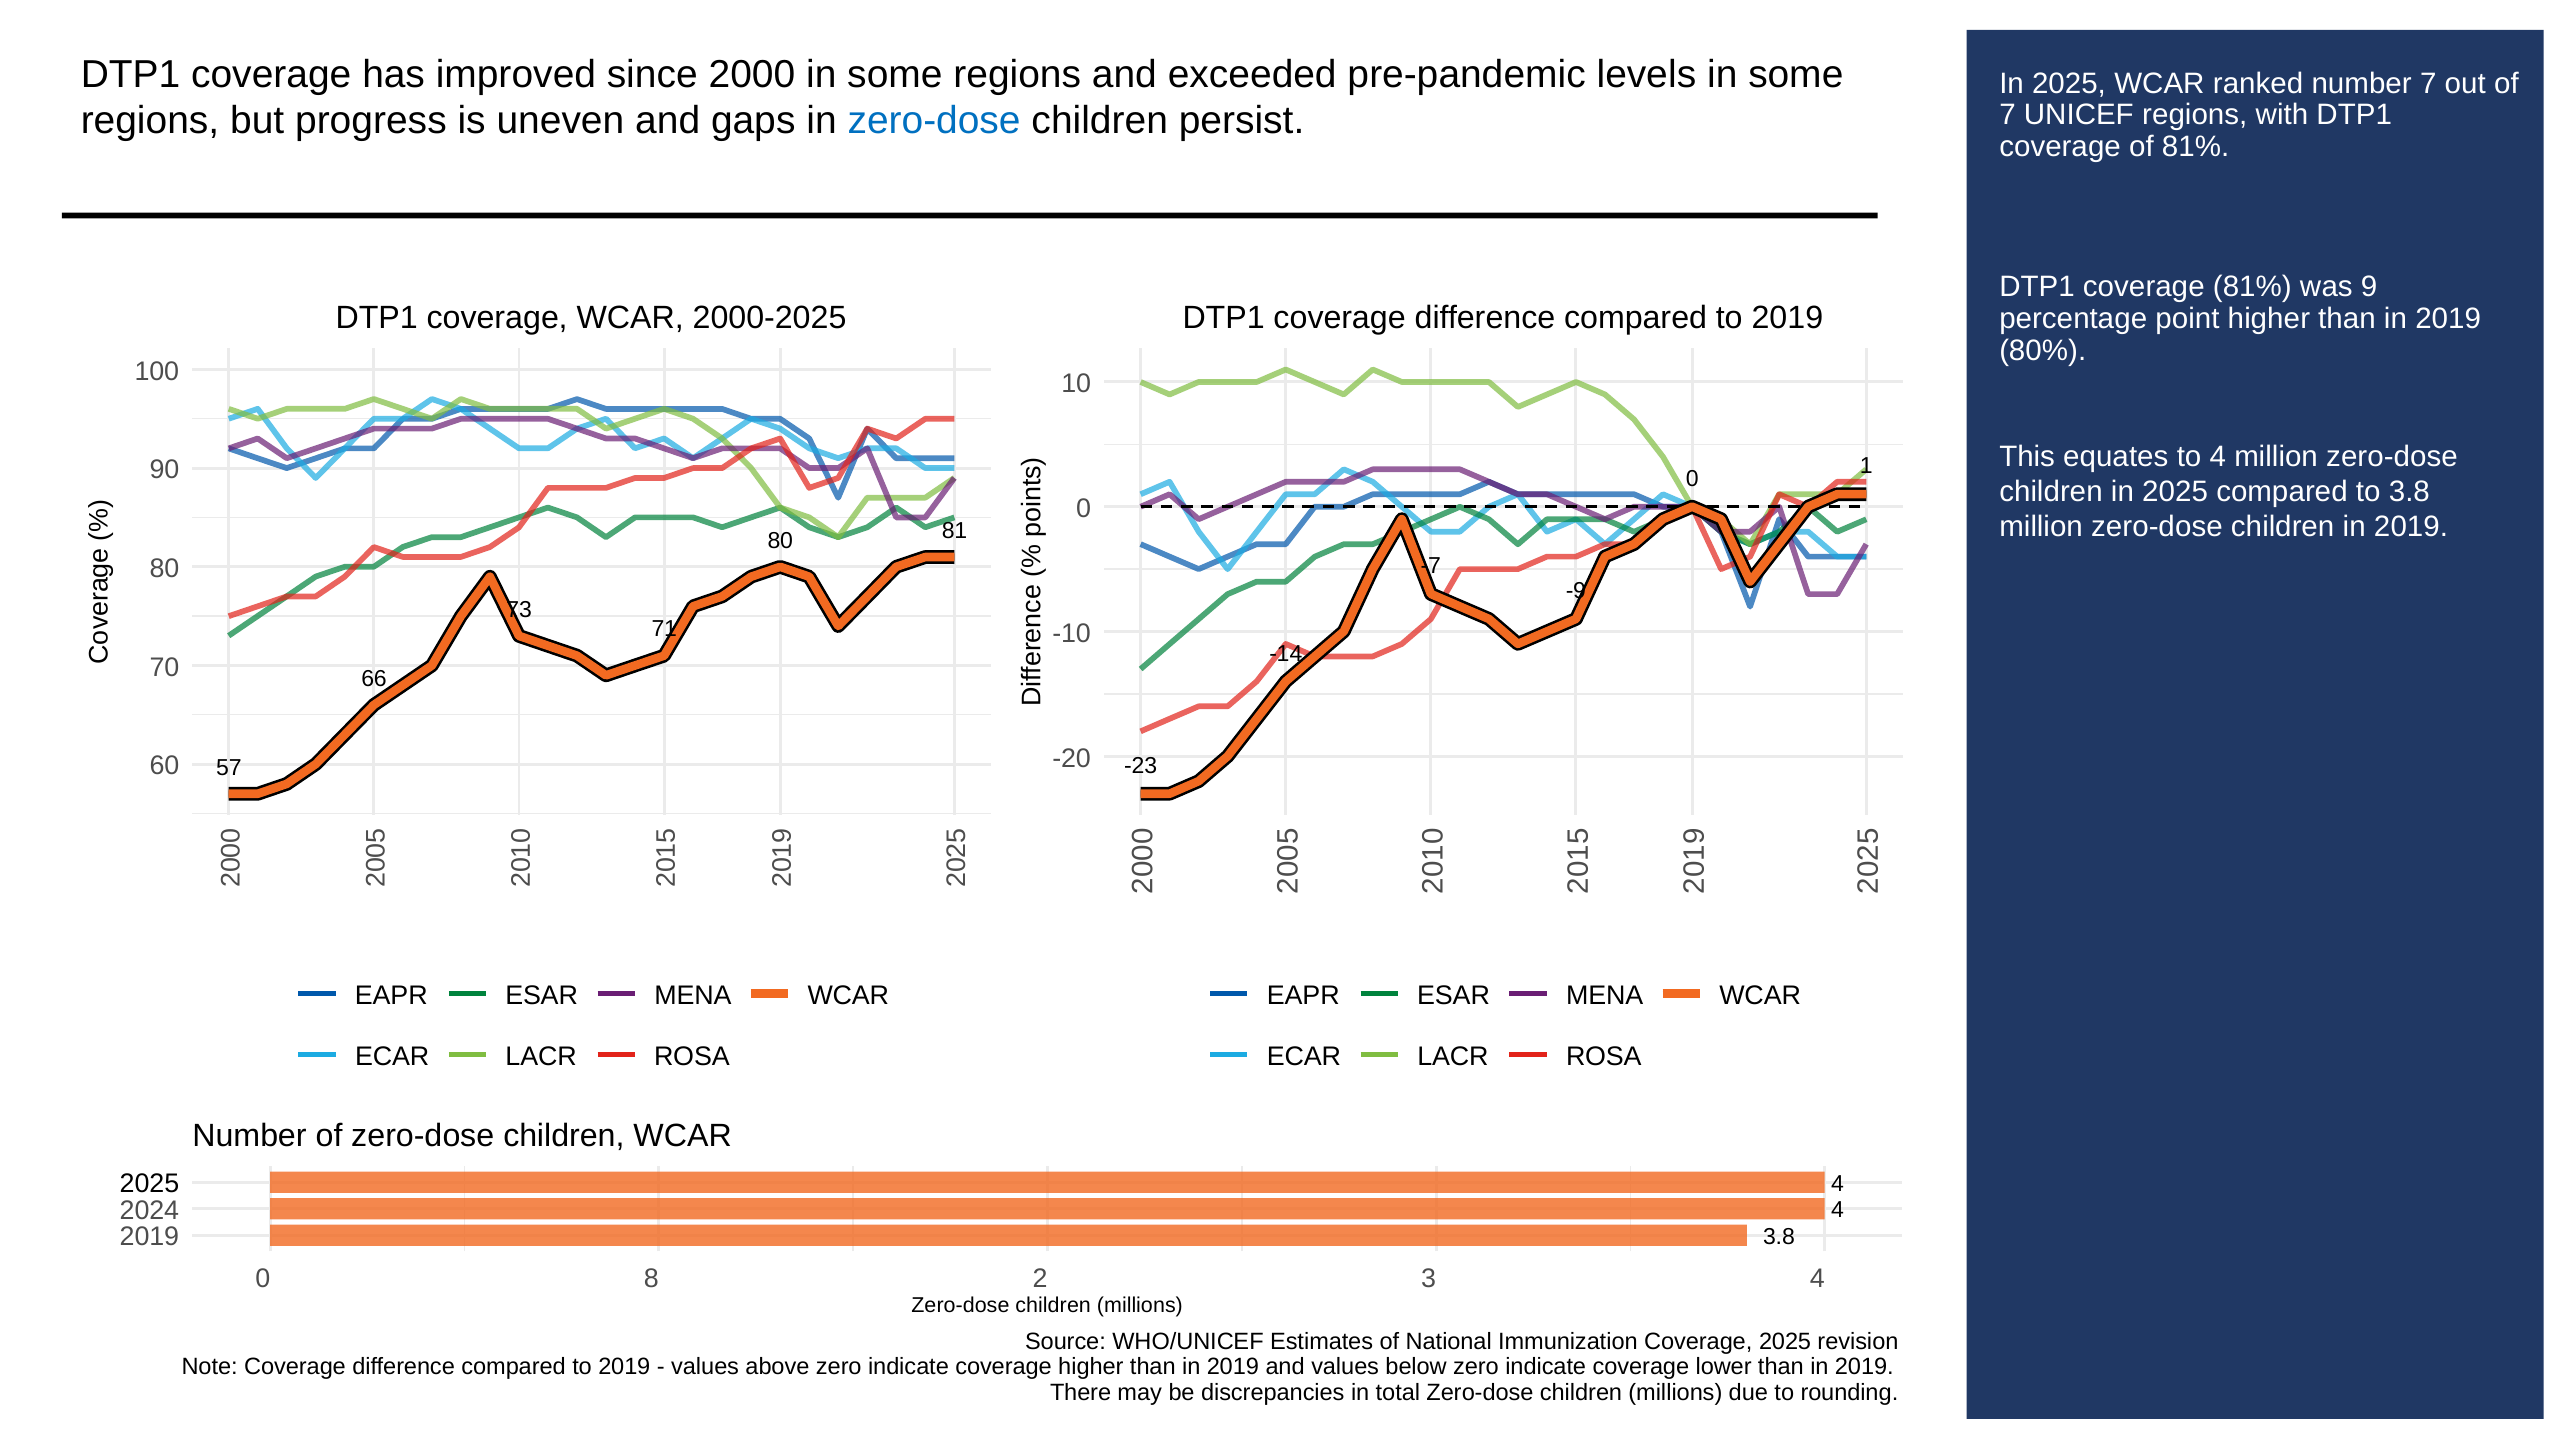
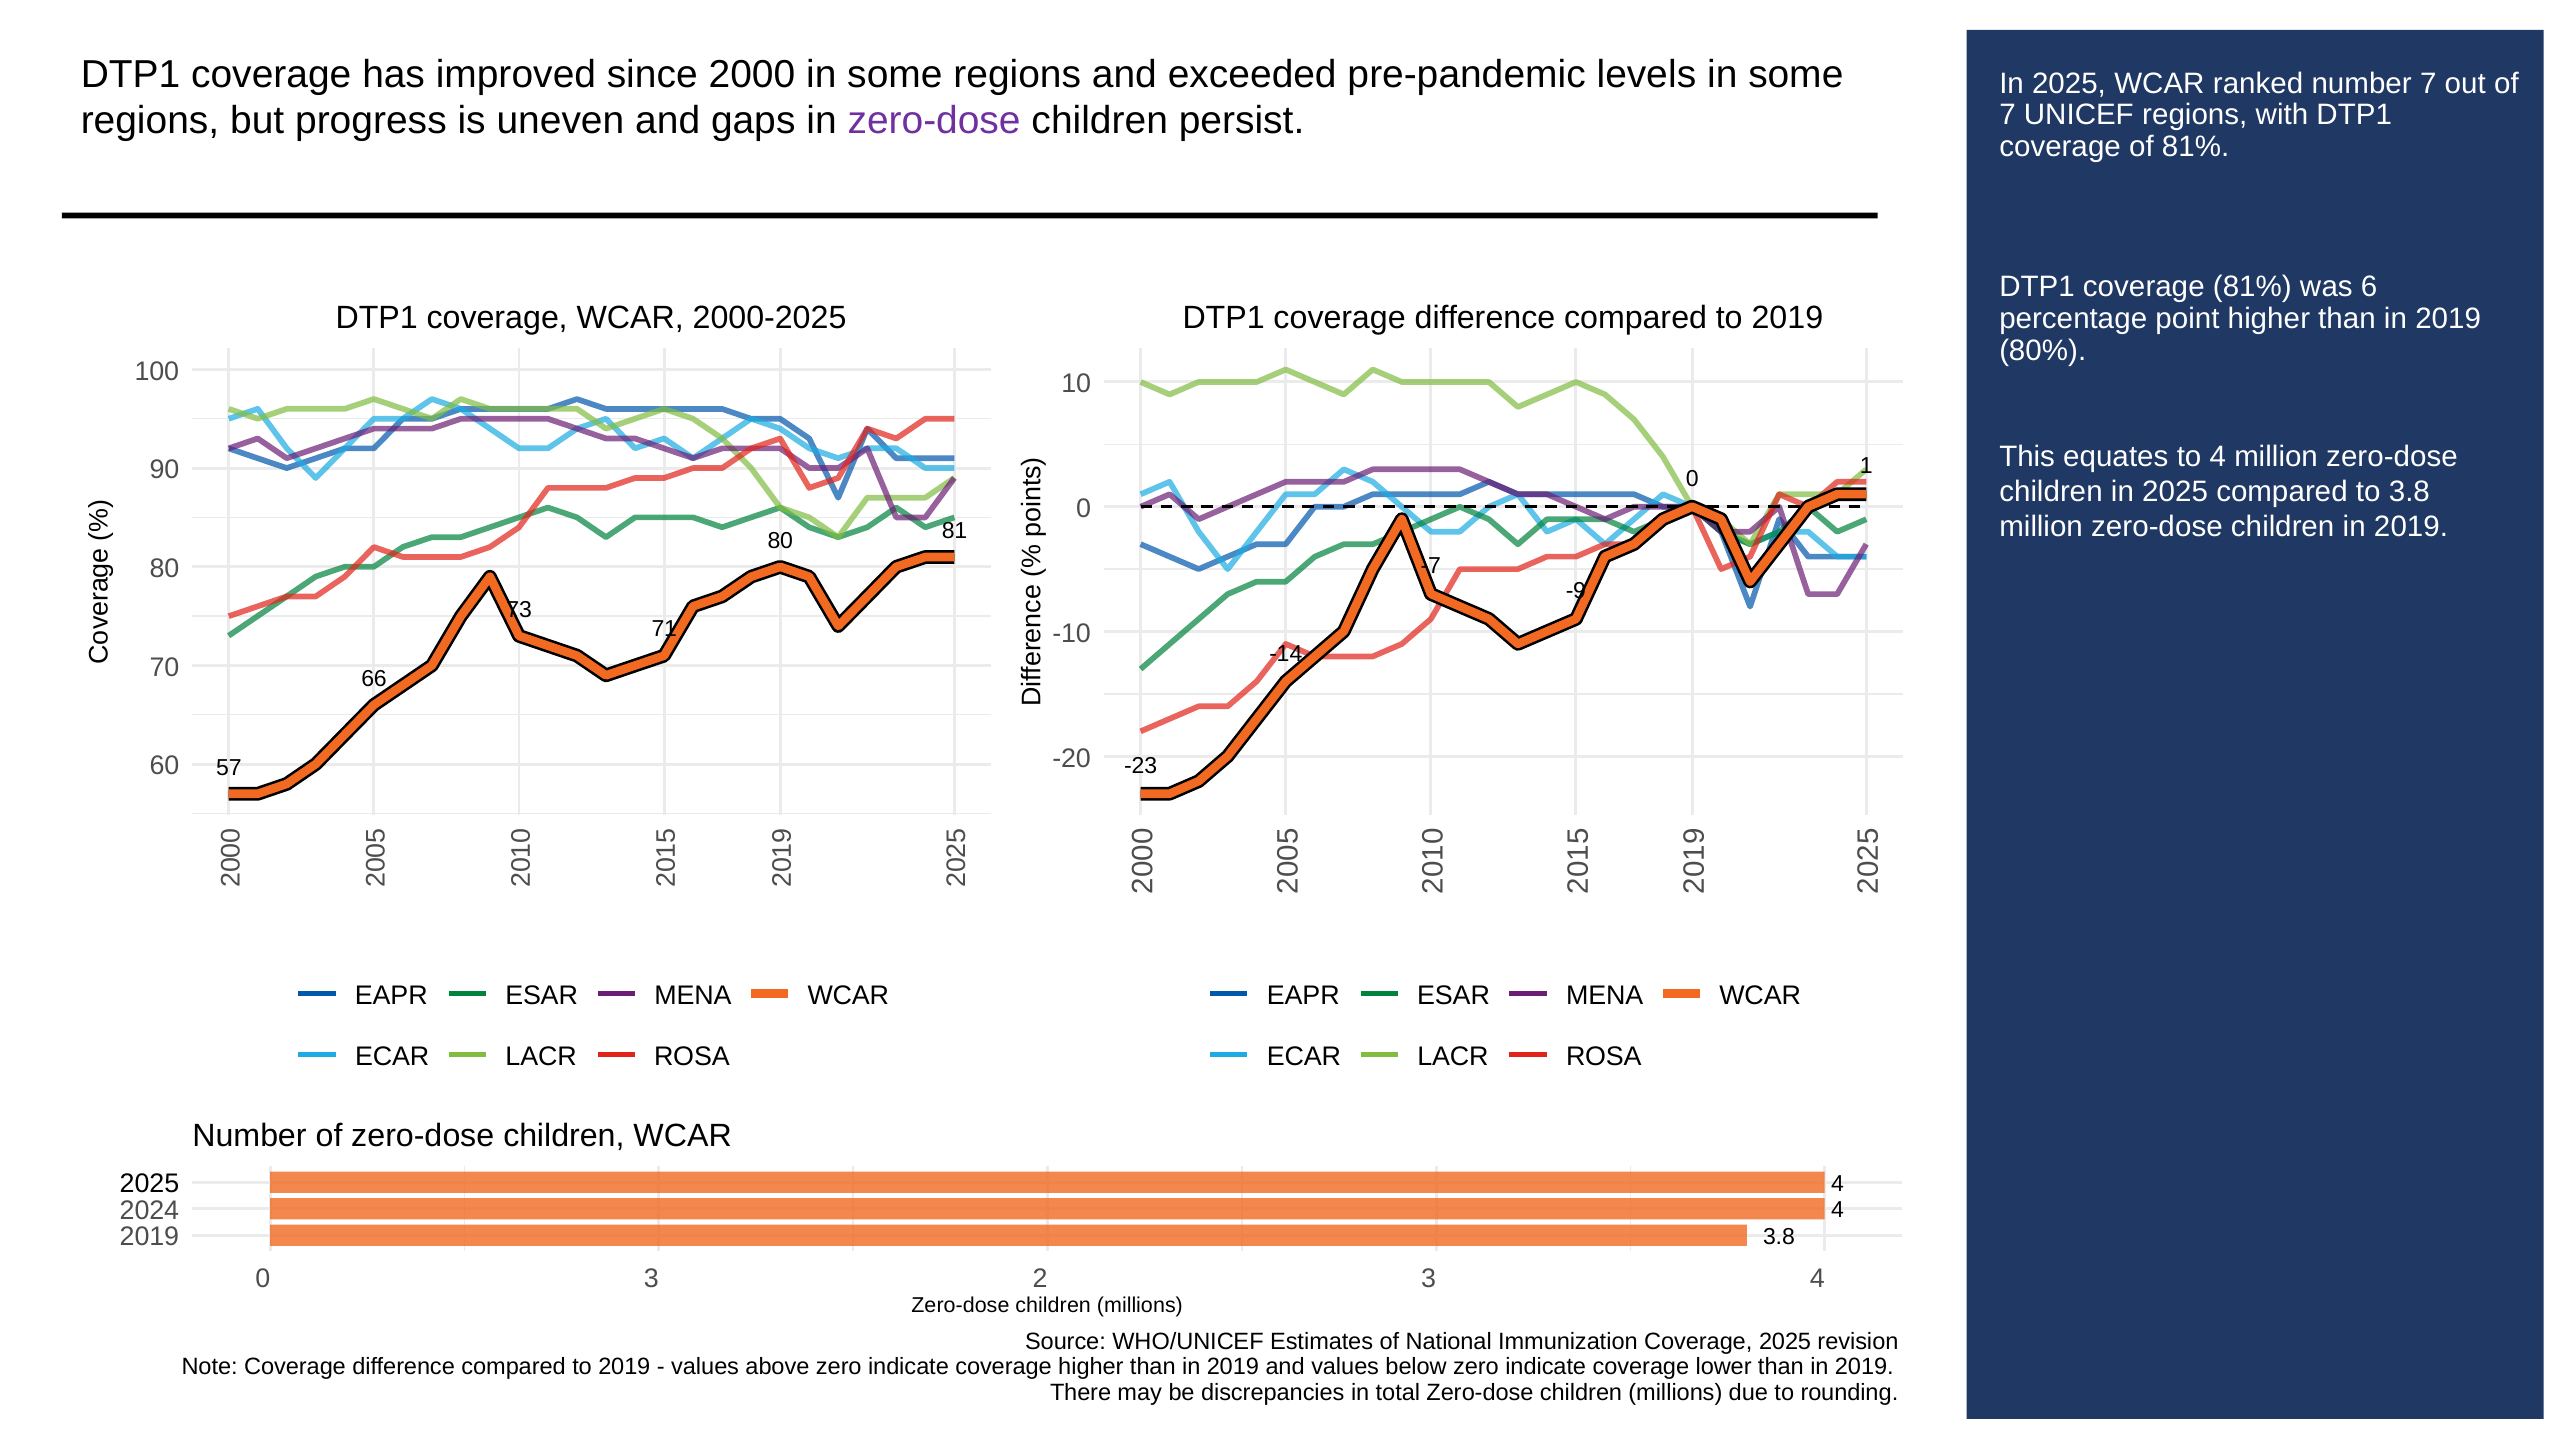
zero-dose colour: blue -> purple (934, 121)
was 9: 9 -> 6 (2369, 287)
0 8: 8 -> 3 (651, 1279)
